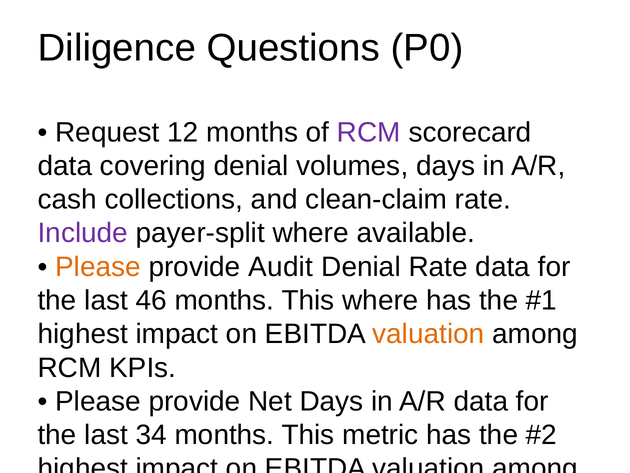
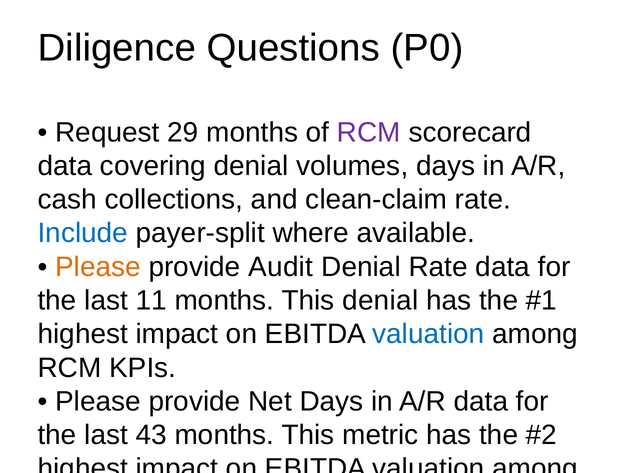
12: 12 -> 29 (183, 132)
Include colour: purple -> blue (83, 233)
46: 46 -> 11 (151, 300)
This where: where -> denial (380, 300)
valuation colour: orange -> blue (428, 334)
34: 34 -> 43 (151, 435)
